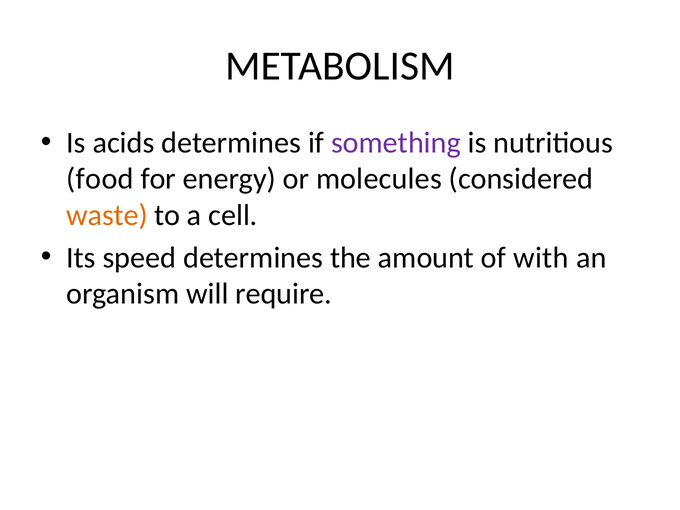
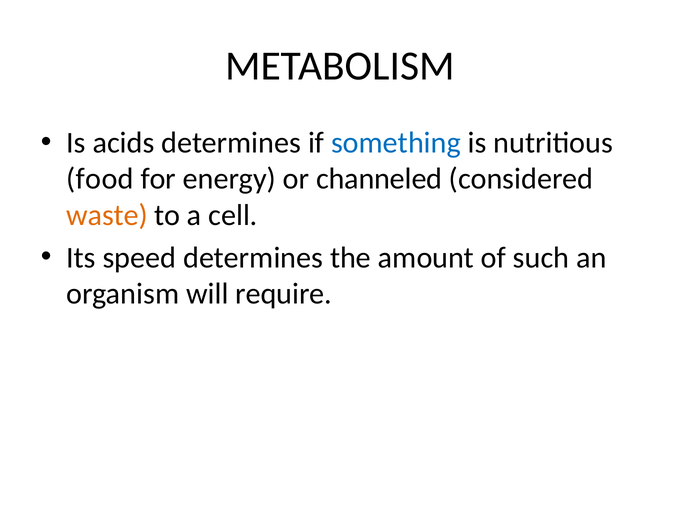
something colour: purple -> blue (396, 143)
molecules: molecules -> channeled (379, 179)
with: with -> such (541, 258)
